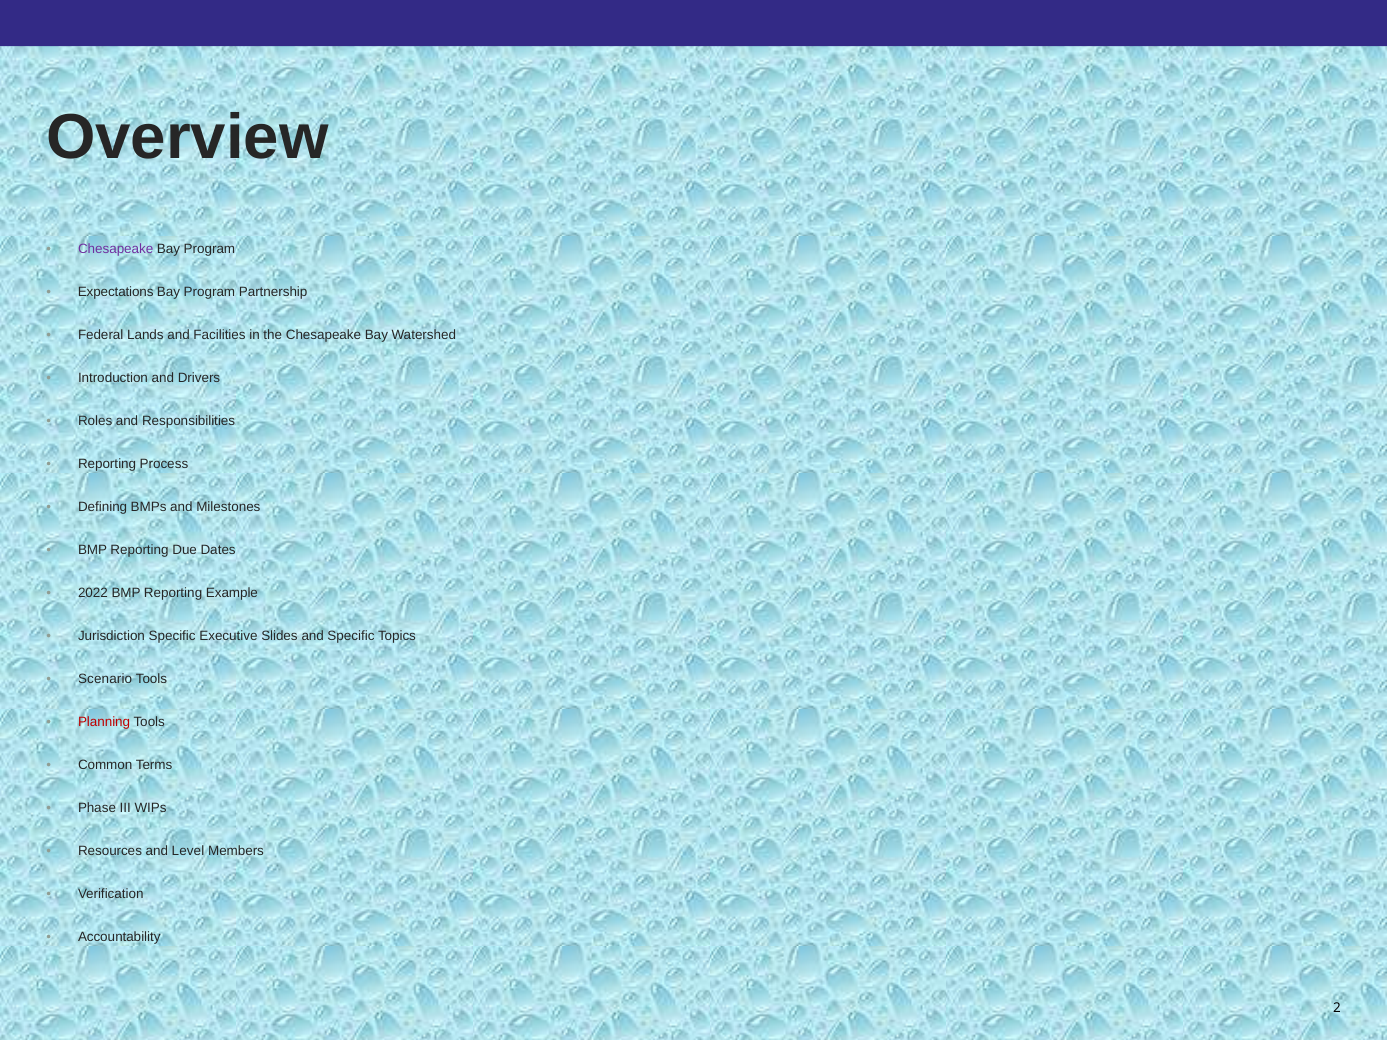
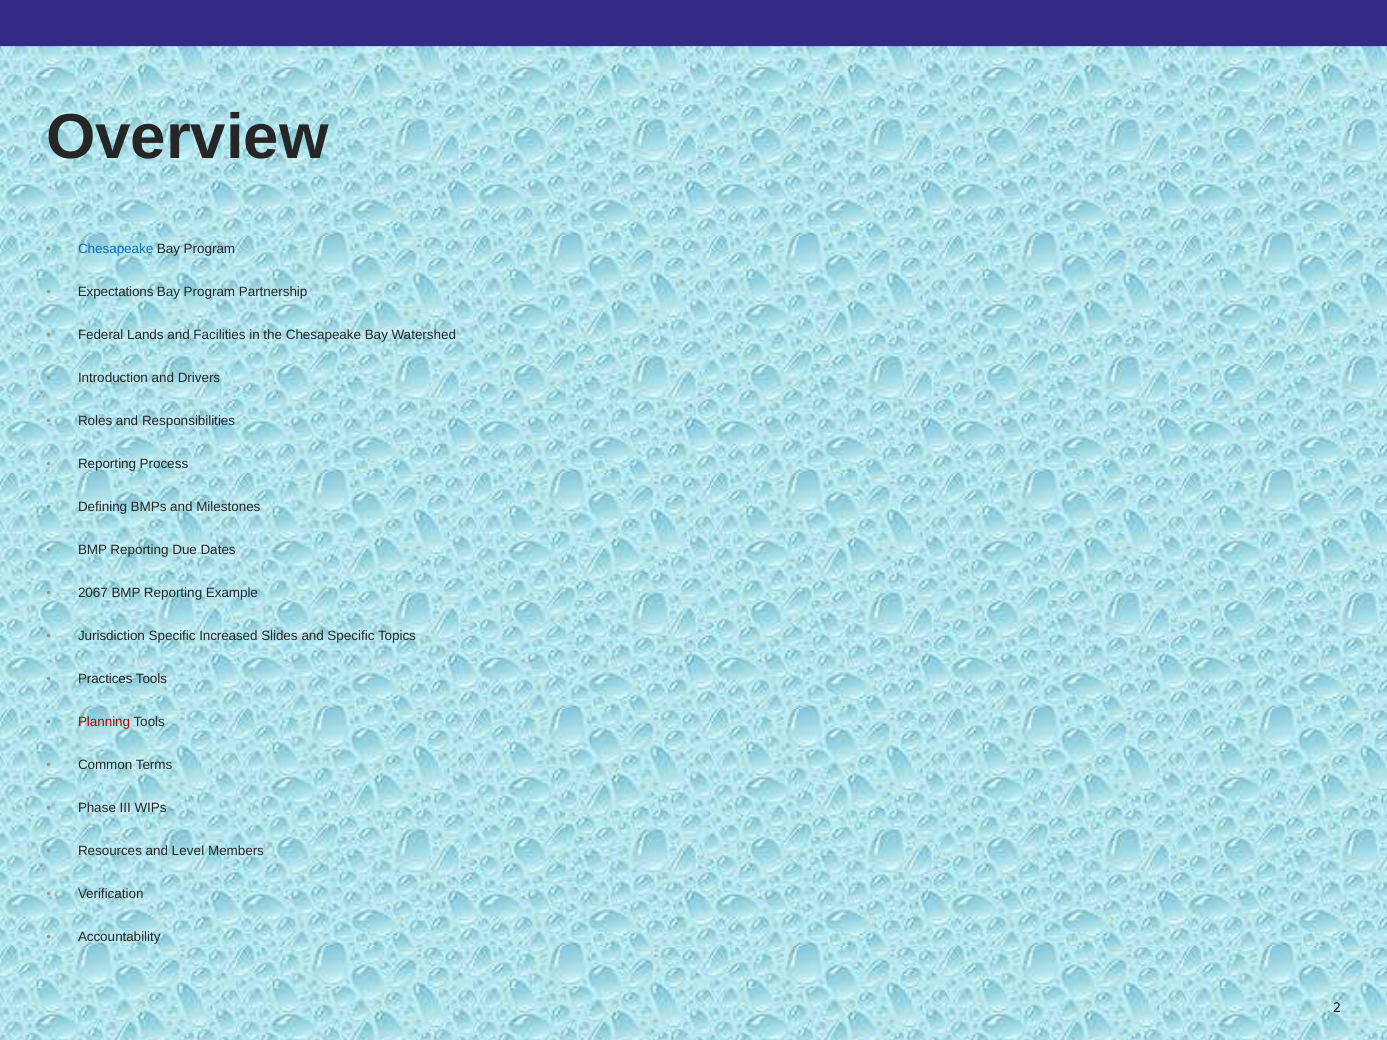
Chesapeake colour: purple -> blue (116, 249)
2022: 2022 -> 2067 (93, 593)
Executive: Executive -> Increased (228, 637)
Scenario: Scenario -> Practices (105, 680)
